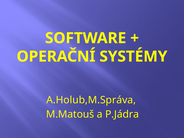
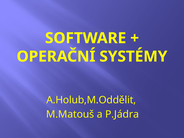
A.Holub,M.Správa: A.Holub,M.Správa -> A.Holub,M.Oddělit (91, 100)
